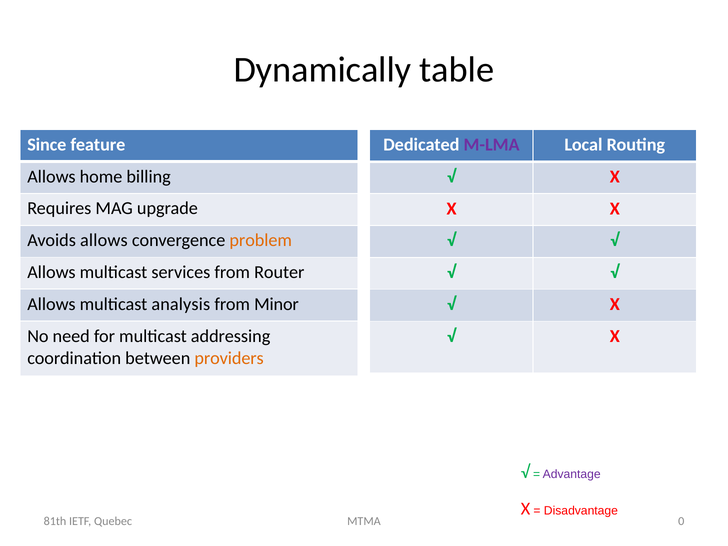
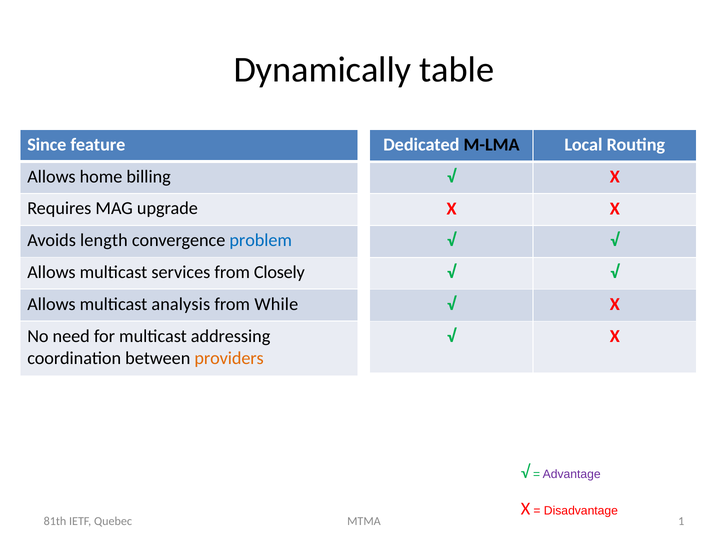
M-LMA colour: purple -> black (492, 145)
Avoids allows: allows -> length (104, 240)
problem colour: orange -> blue (261, 240)
Router: Router -> Closely (279, 272)
Minor: Minor -> While (276, 304)
0: 0 -> 1 (681, 521)
